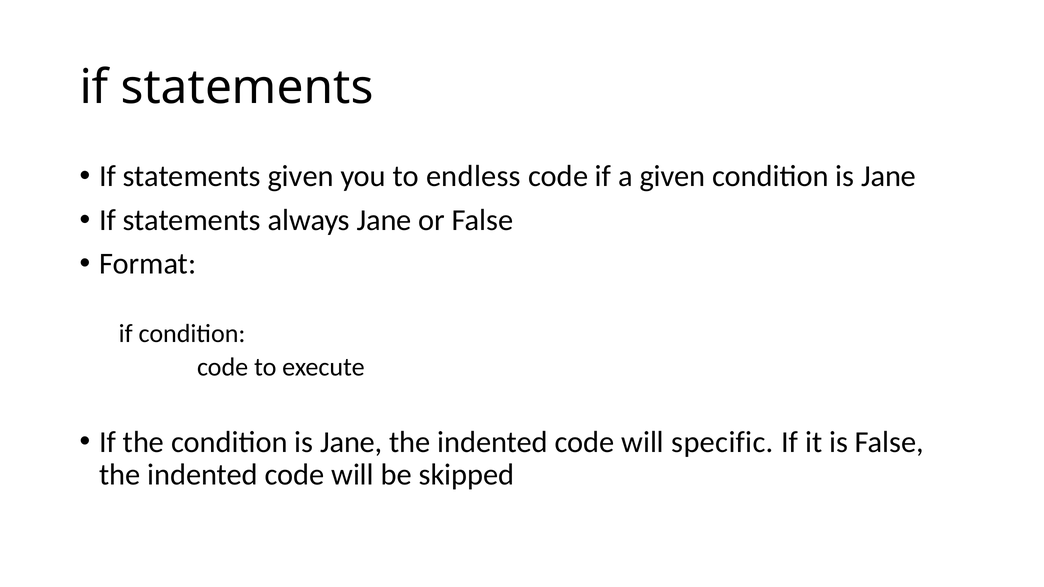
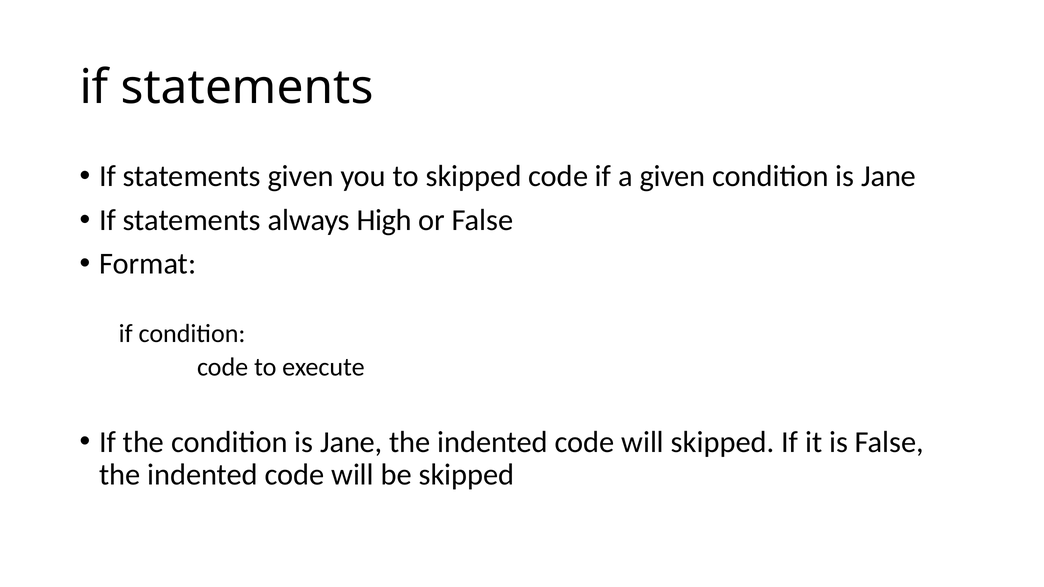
to endless: endless -> skipped (474, 177)
always Jane: Jane -> High (384, 220)
will specific: specific -> skipped (723, 442)
